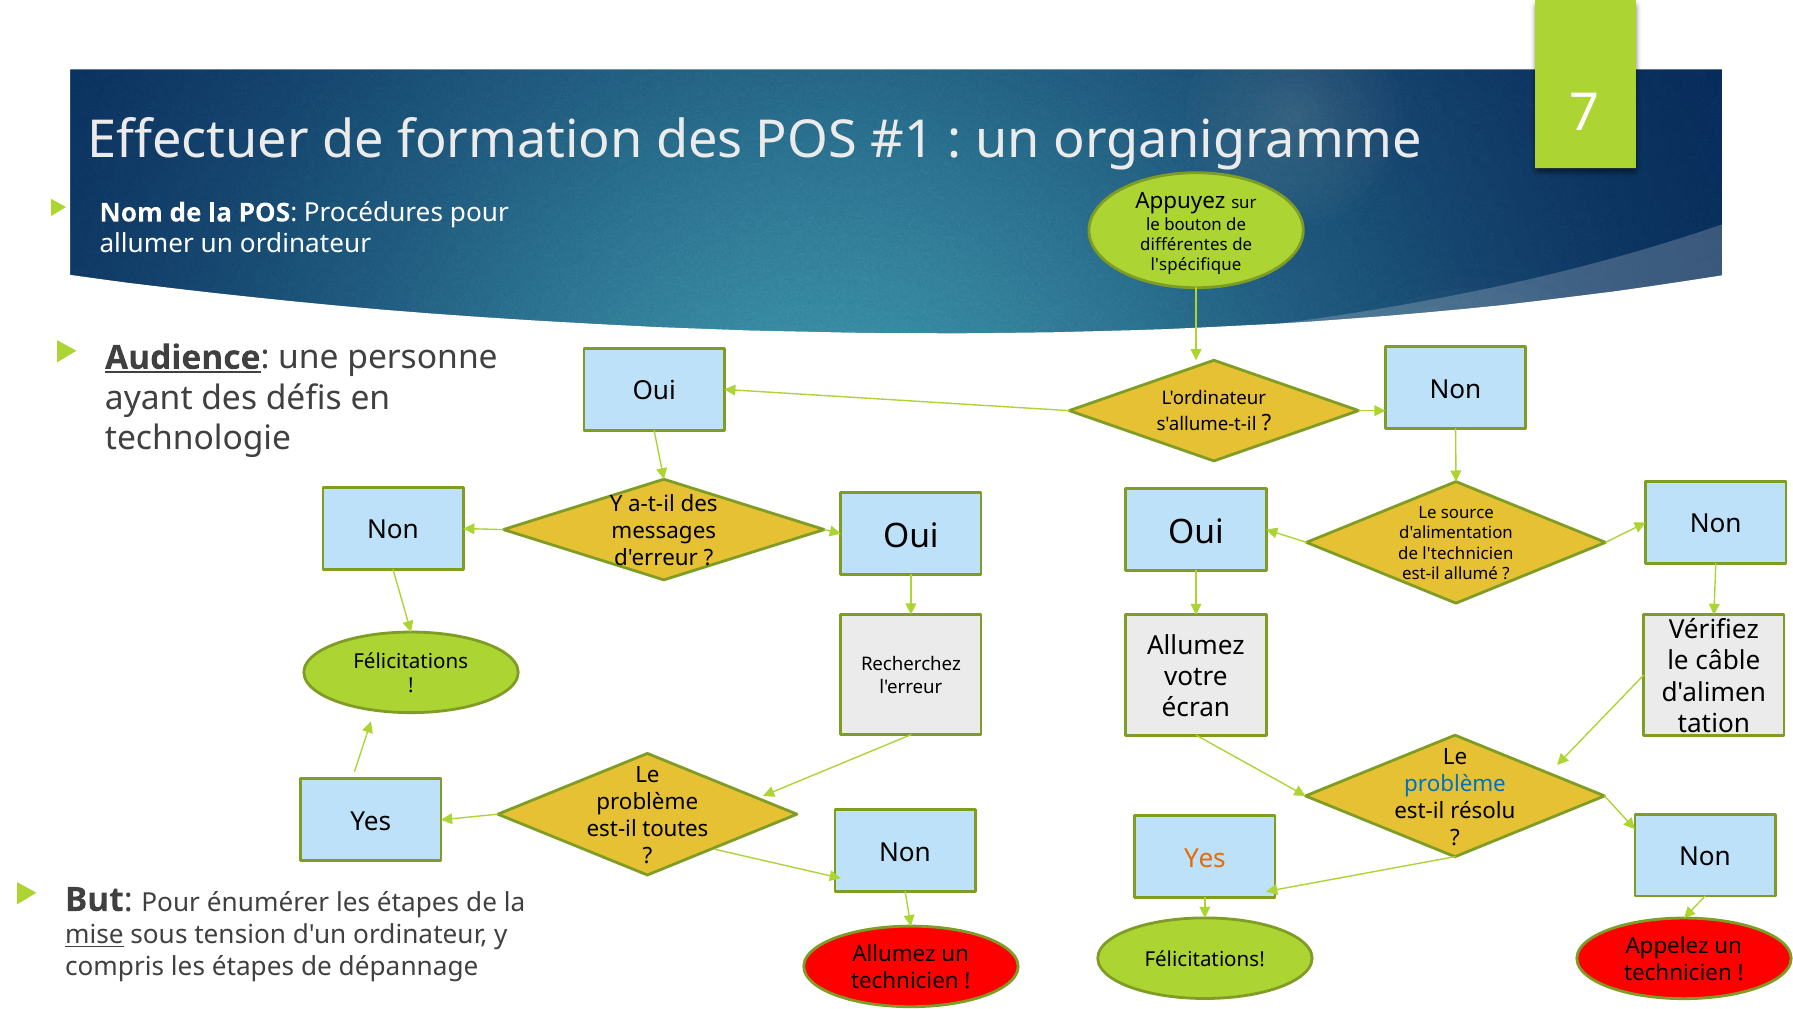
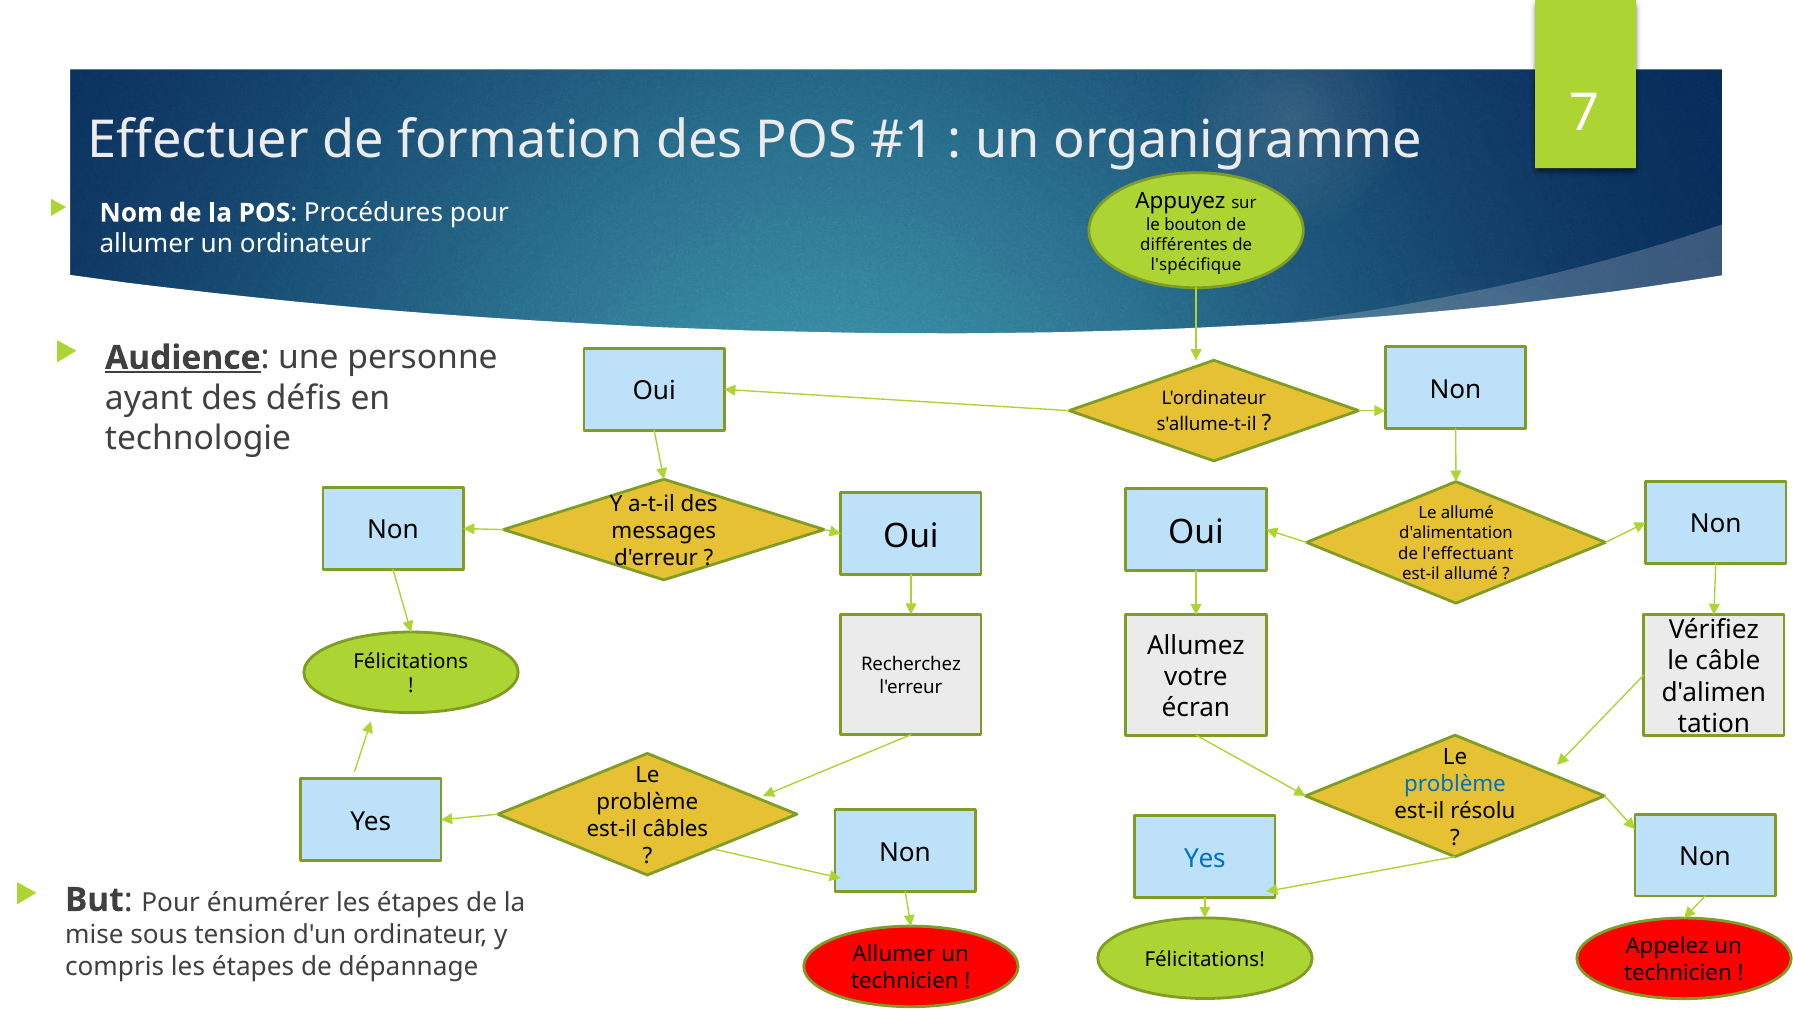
Le source: source -> allumé (1467, 513)
l'technicien: l'technicien -> l'effectuant (1468, 553)
toutes: toutes -> câbles (675, 829)
Yes colour: orange -> blue (1205, 858)
mise underline: present -> none (94, 935)
Allumez: Allumez -> Allumer (894, 954)
